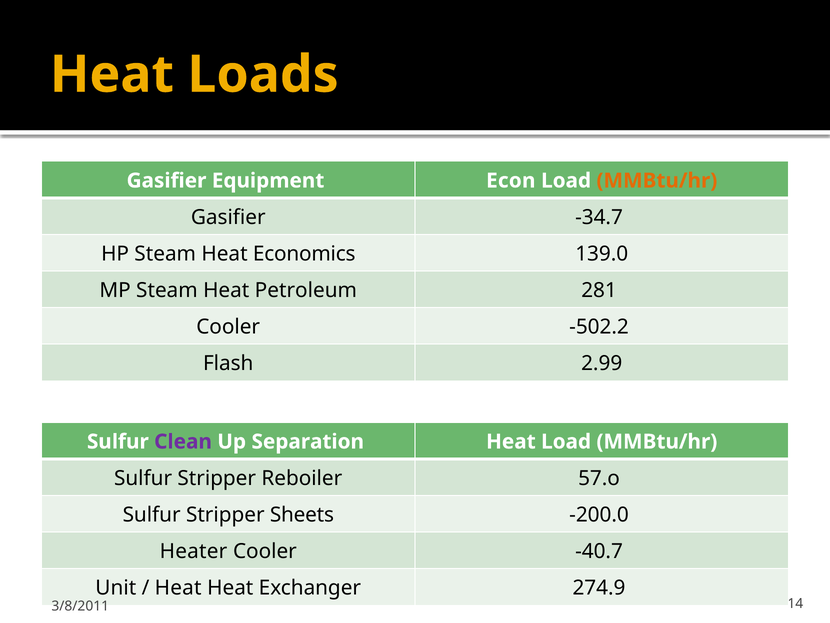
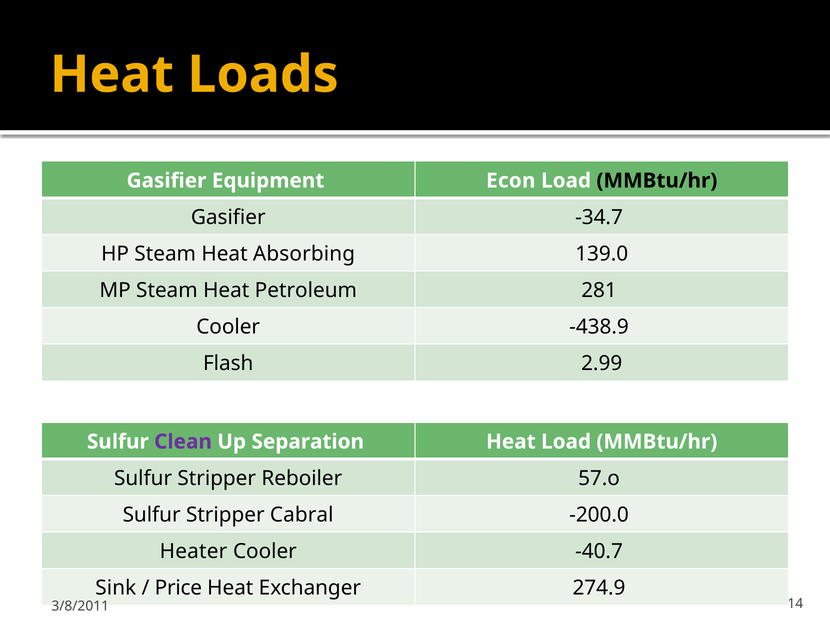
MMBtu/hr colour: orange -> black (657, 181)
Economics: Economics -> Absorbing (304, 254)
-502.2: -502.2 -> -438.9 (599, 327)
Sheets: Sheets -> Cabral (302, 514)
Unit: Unit -> Sink (116, 588)
Heat: Heat -> Price (178, 588)
